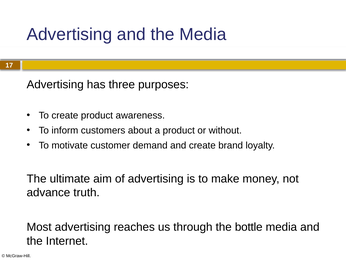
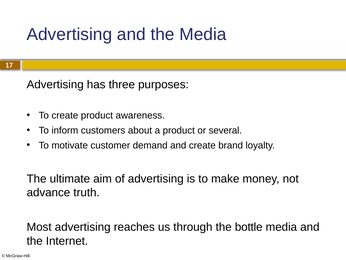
without: without -> several (225, 130)
